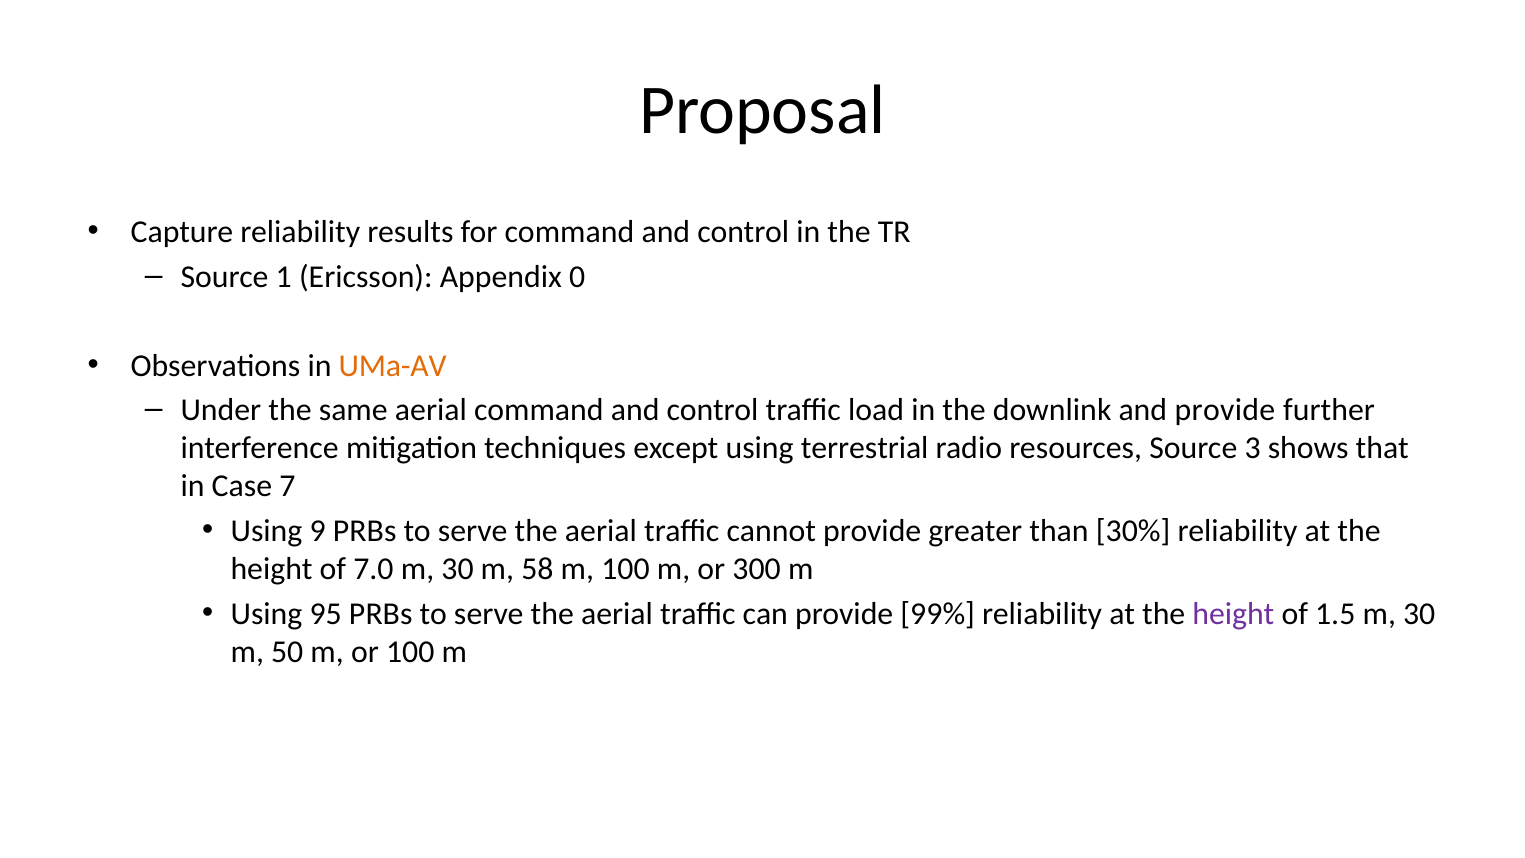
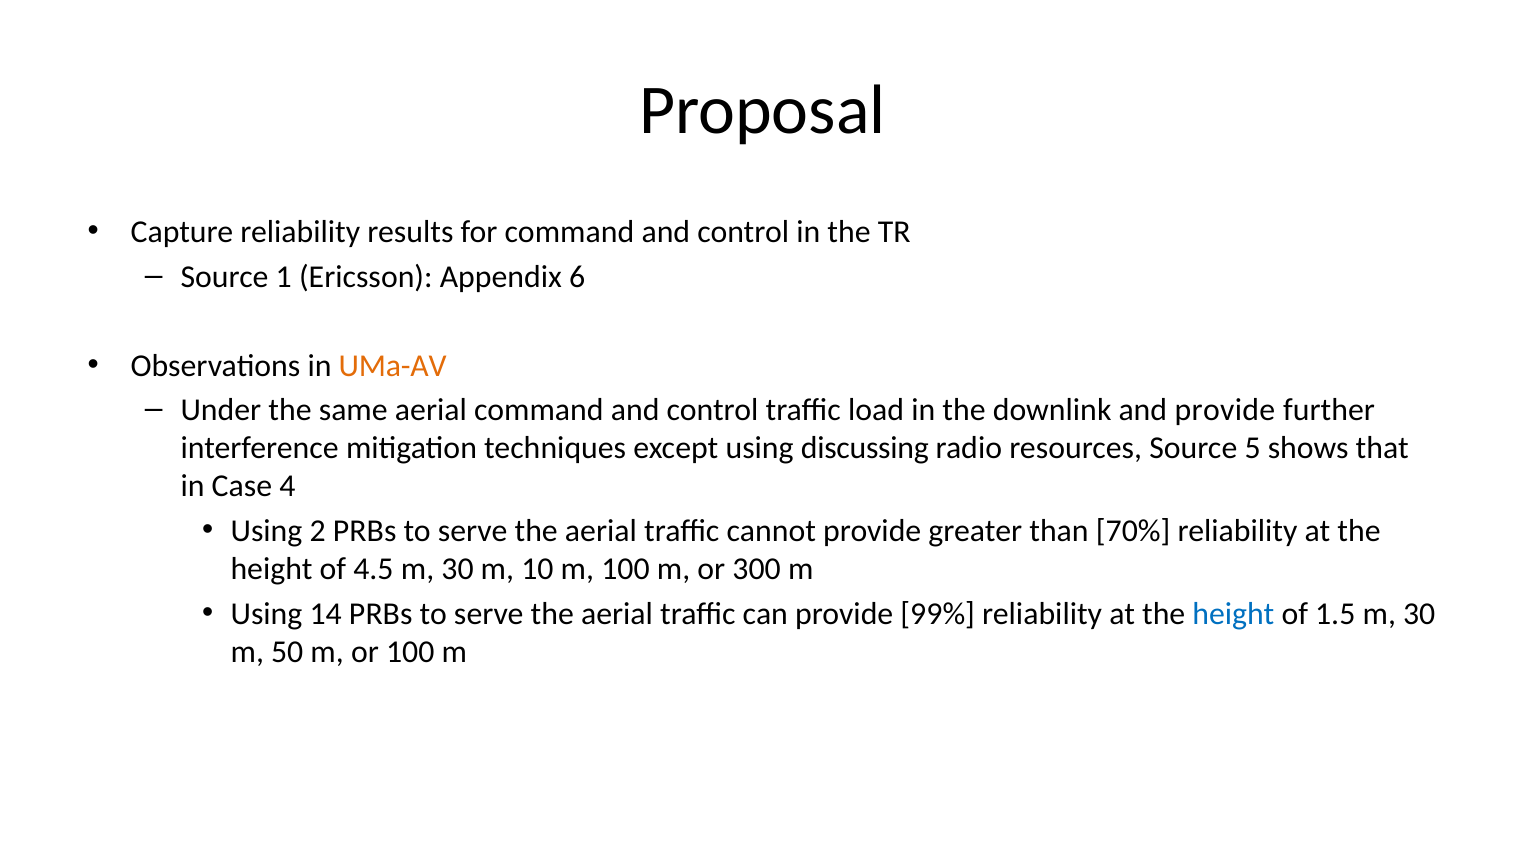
0: 0 -> 6 (577, 277)
terrestrial: terrestrial -> discussing (865, 448)
3: 3 -> 5 (1253, 448)
7: 7 -> 4 (287, 486)
9: 9 -> 2 (318, 531)
30%: 30% -> 70% (1133, 531)
7.0: 7.0 -> 4.5 (373, 569)
58: 58 -> 10 (537, 569)
95: 95 -> 14 (326, 613)
height colour: purple -> blue (1233, 613)
